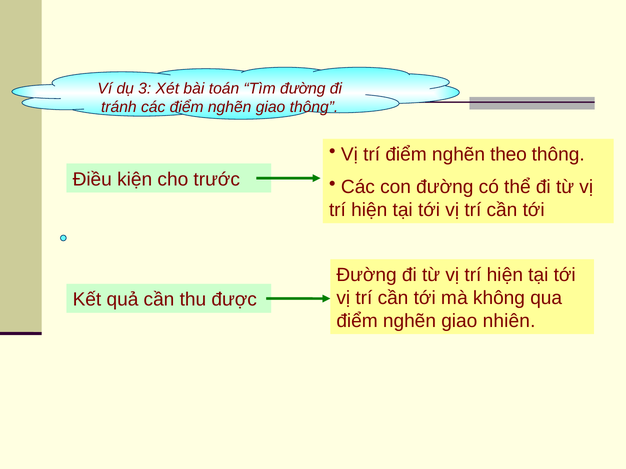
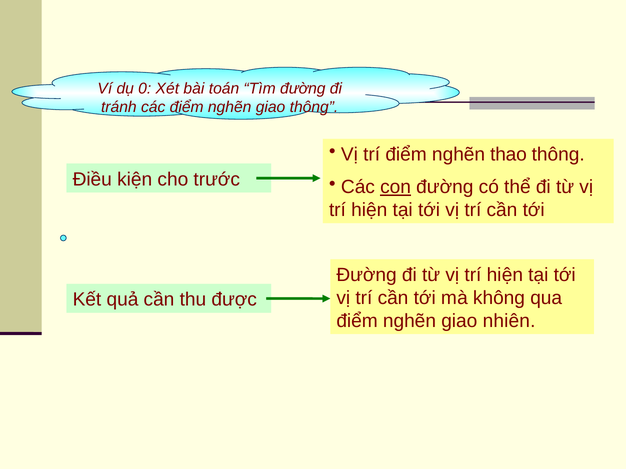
3: 3 -> 0 (145, 89)
theo: theo -> thao (508, 155)
con underline: none -> present (396, 187)
